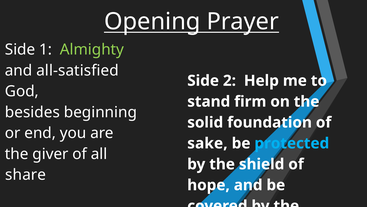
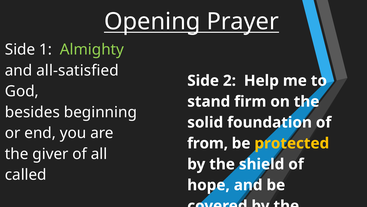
sake: sake -> from (208, 143)
protected colour: light blue -> yellow (292, 143)
share: share -> called (26, 174)
